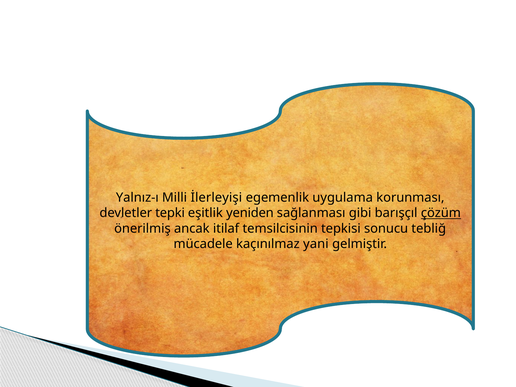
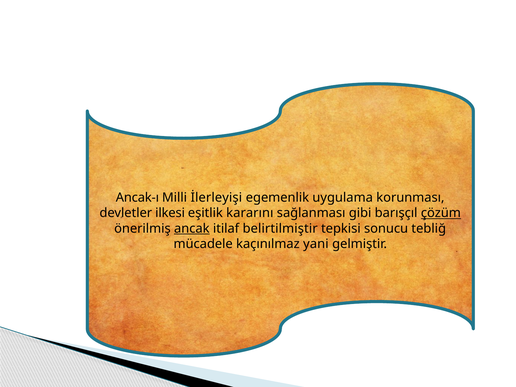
Yalnız-ı: Yalnız-ı -> Ancak-ı (137, 198)
tepki: tepki -> ilkesi (170, 213)
yeniden: yeniden -> kararını (250, 213)
ancak underline: none -> present (192, 229)
temsilcisinin: temsilcisinin -> belirtilmiştir (280, 229)
